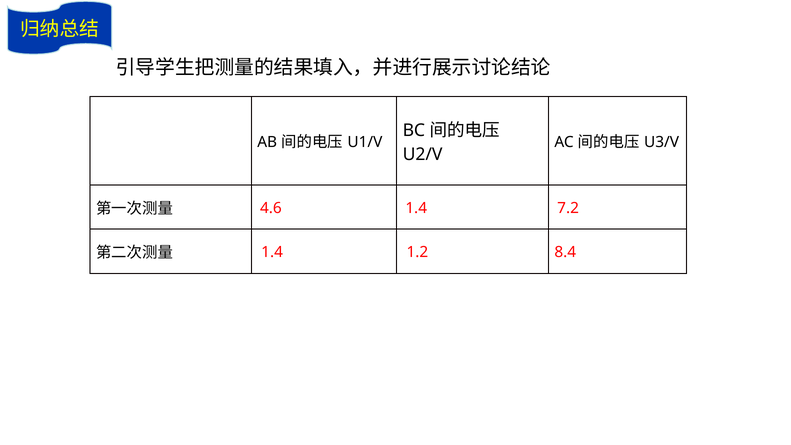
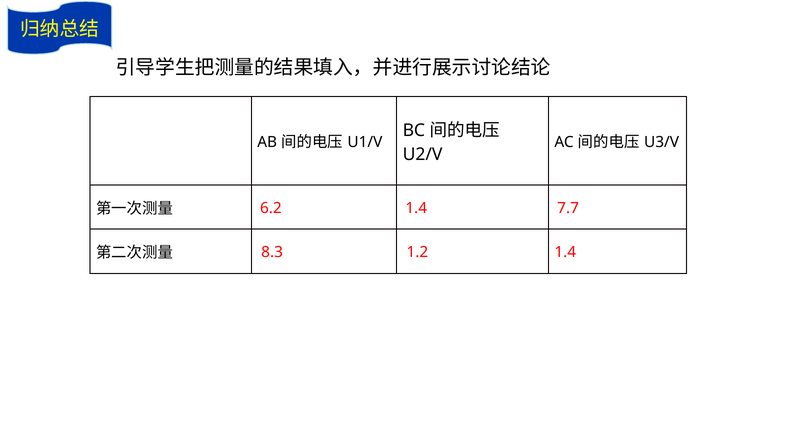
4.6: 4.6 -> 6.2 (271, 208)
7.2: 7.2 -> 7.7 (568, 208)
1.4: 1.4 -> 8.3 (272, 252)
1.2 8.4: 8.4 -> 1.4 (565, 252)
